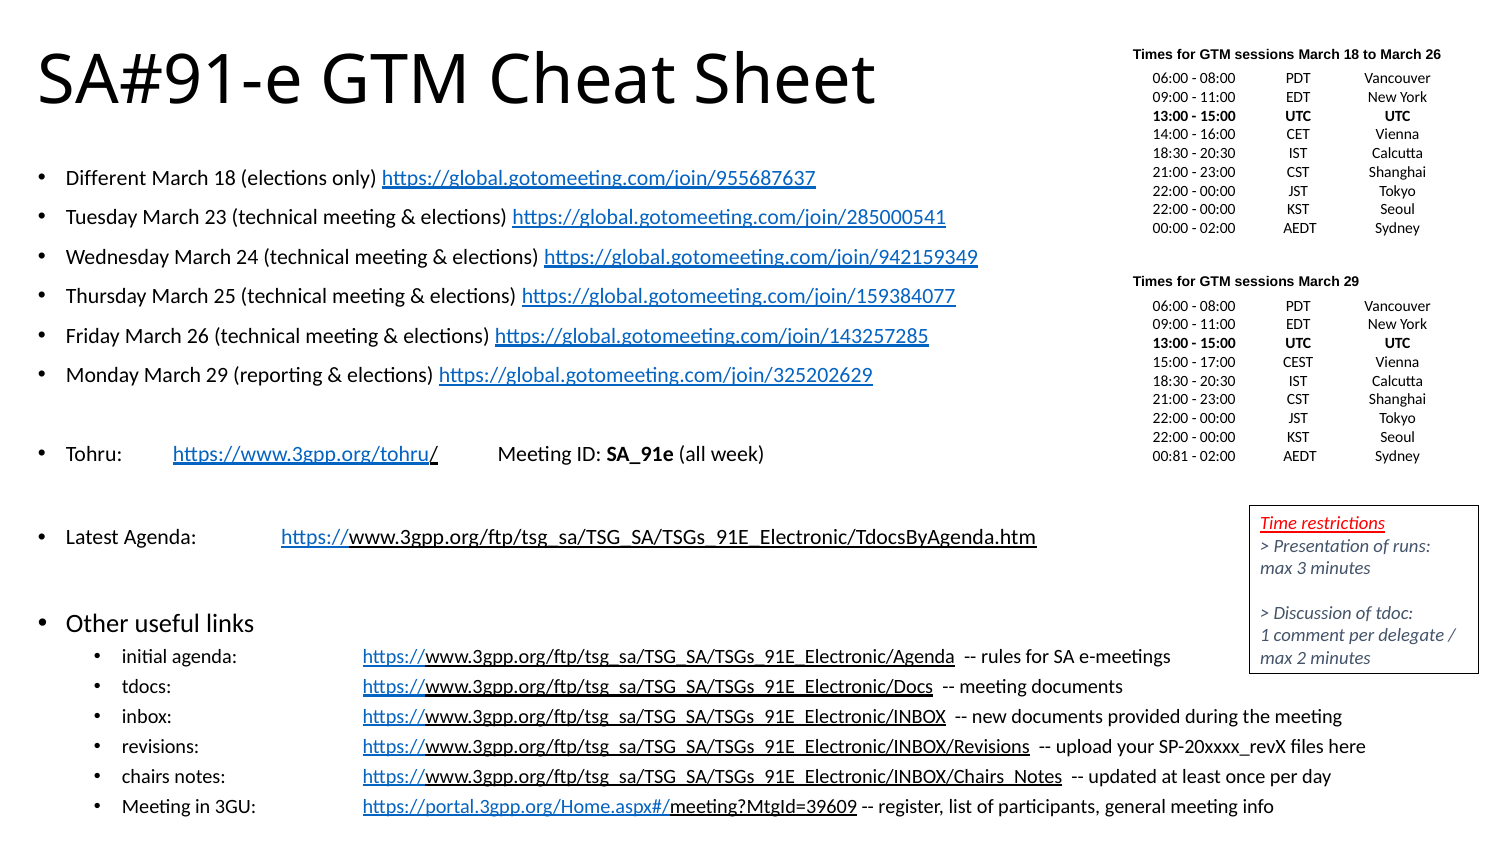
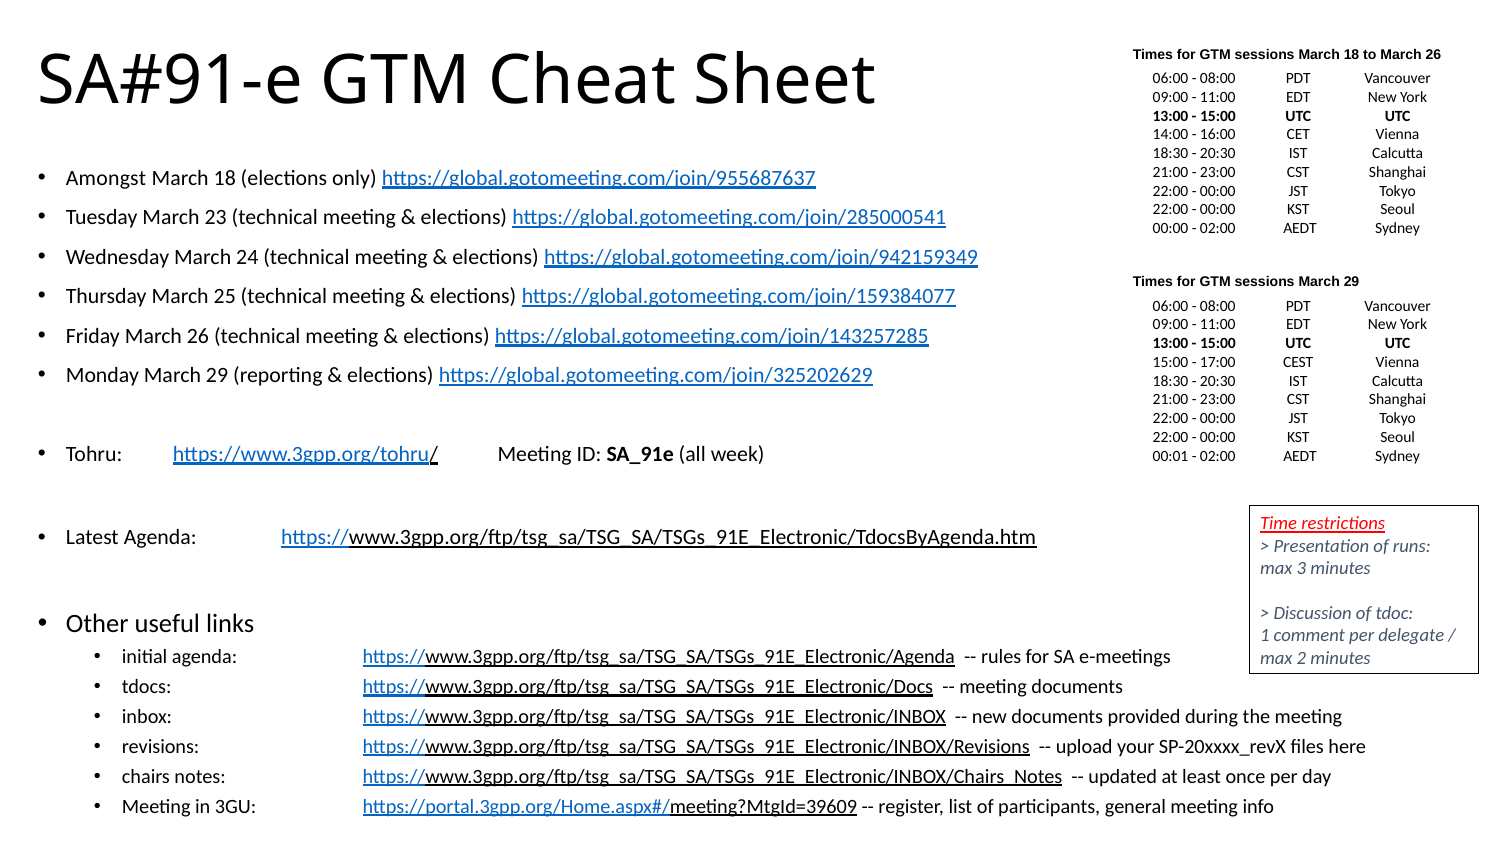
Different: Different -> Amongst (106, 178)
00:81: 00:81 -> 00:01 (1170, 456)
